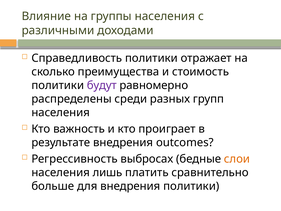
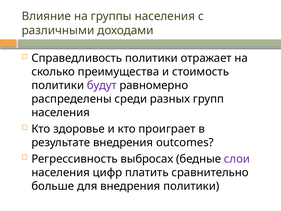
важность: важность -> здоровье (79, 129)
слои colour: orange -> purple (237, 159)
лишь: лишь -> цифр (107, 172)
